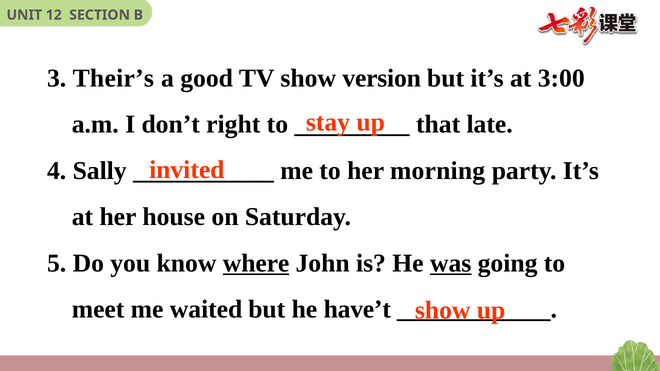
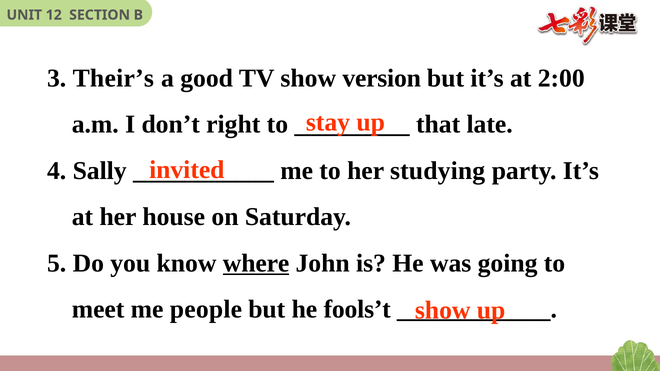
3:00: 3:00 -> 2:00 (561, 78)
morning: morning -> studying (438, 171)
was underline: present -> none (451, 263)
waited: waited -> people (206, 309)
have’t: have’t -> fools’t (357, 309)
